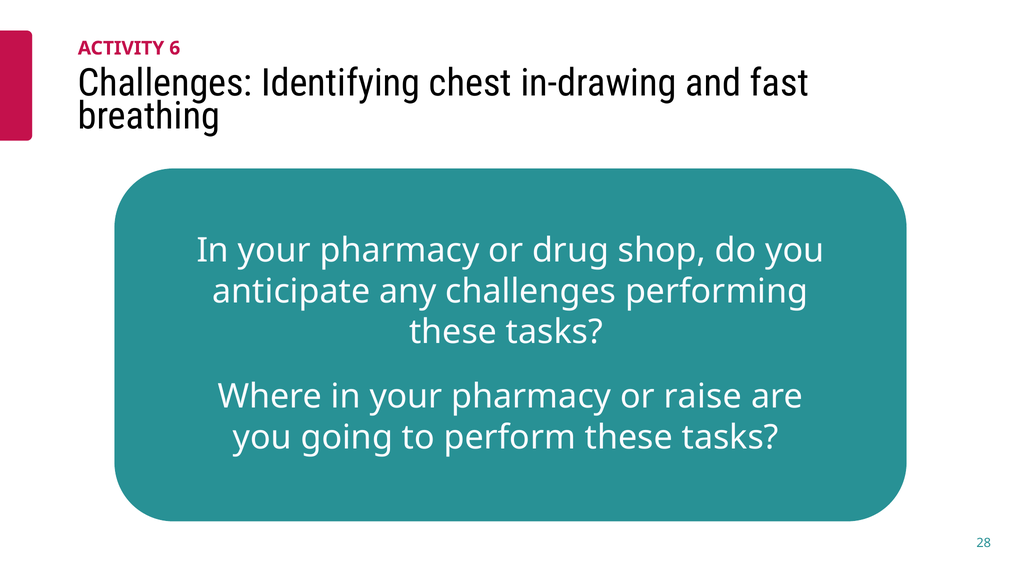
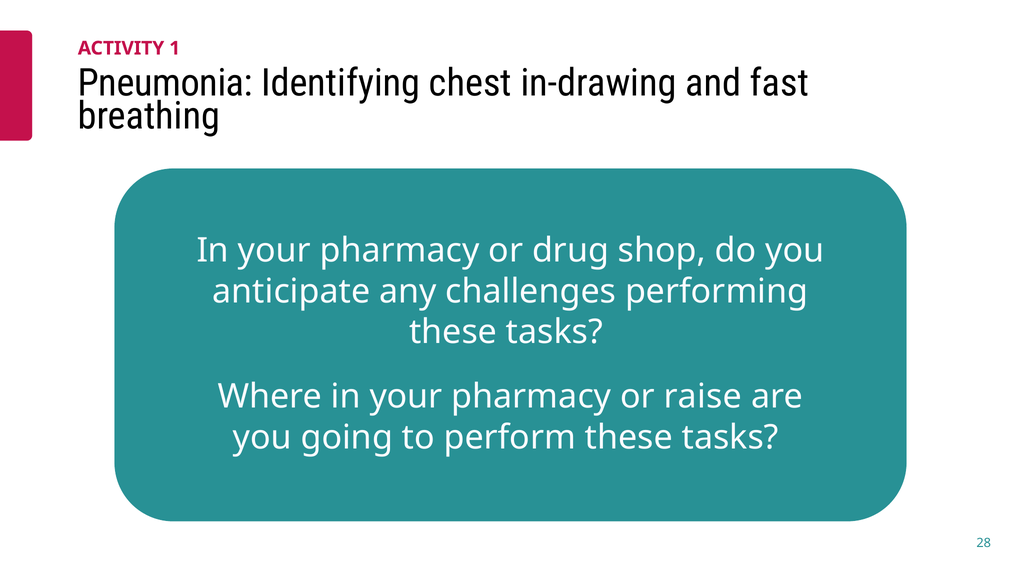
6: 6 -> 1 (175, 48)
Challenges: Challenges -> Pneumonia (165, 83)
